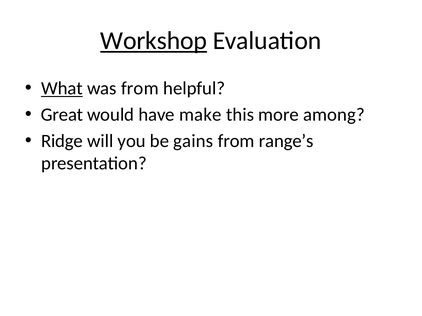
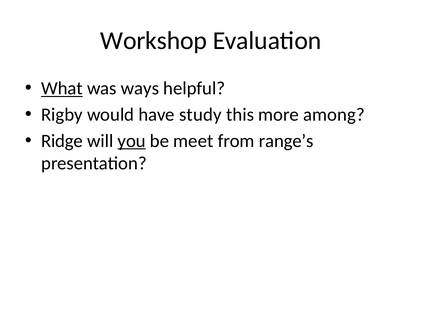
Workshop underline: present -> none (154, 41)
was from: from -> ways (140, 89)
Great: Great -> Rigby (62, 115)
make: make -> study (200, 115)
you underline: none -> present (132, 141)
gains: gains -> meet (193, 141)
